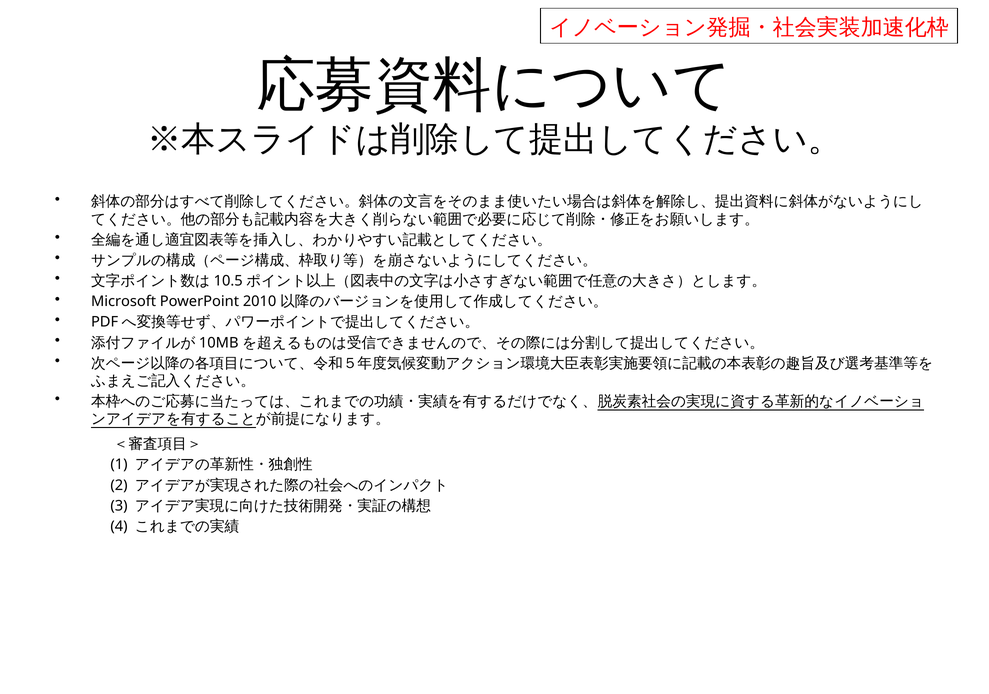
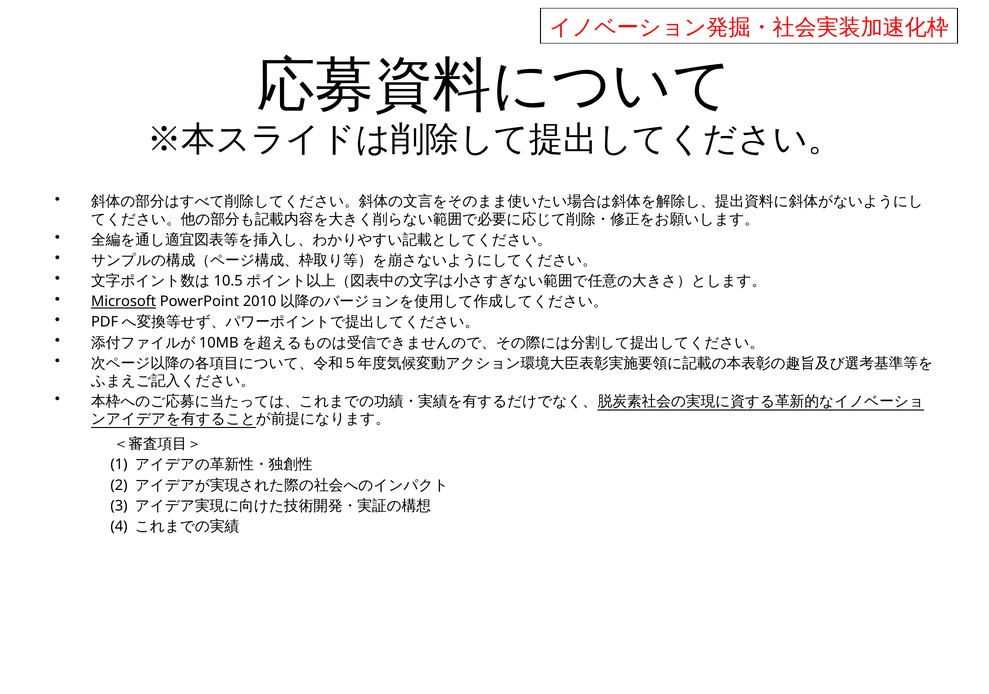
Microsoft underline: none -> present (124, 302)
